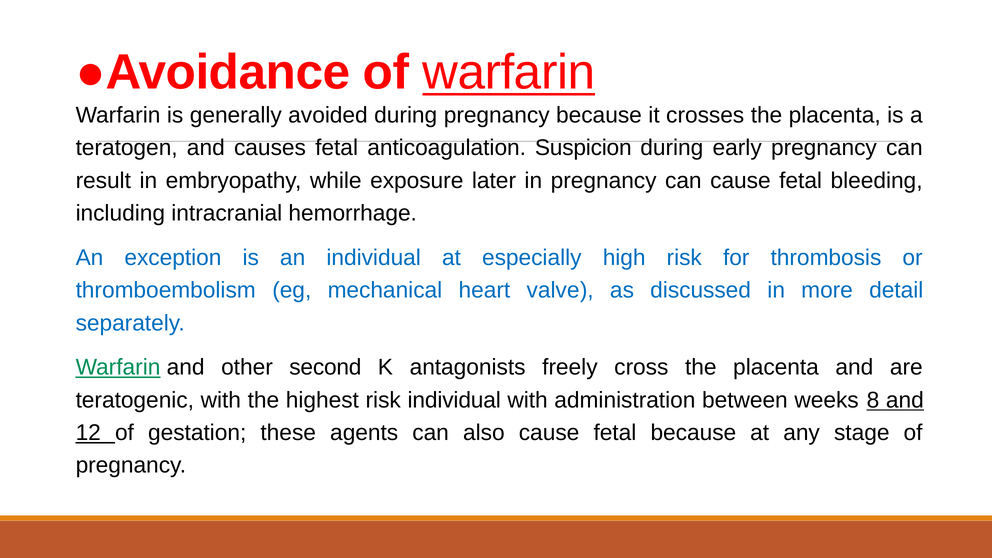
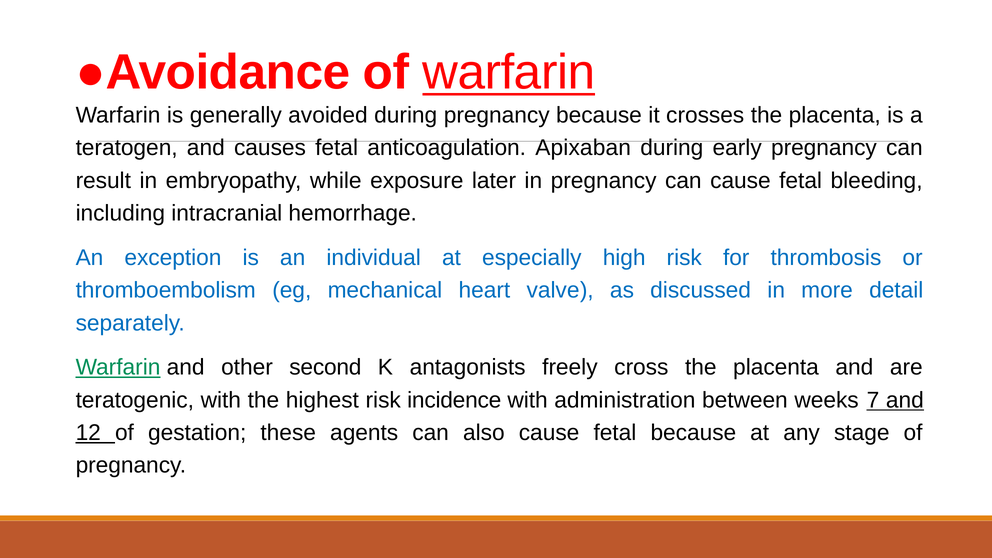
Suspicion: Suspicion -> Apixaban (583, 148)
risk individual: individual -> incidence (454, 400)
8: 8 -> 7 (873, 400)
